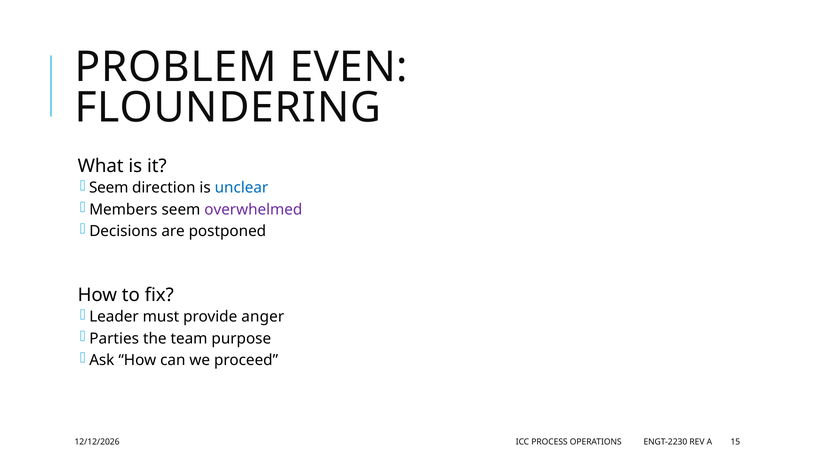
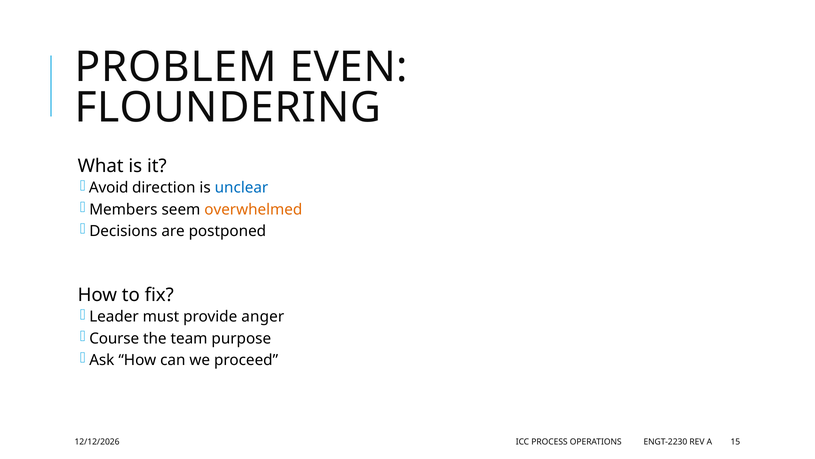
Seem: Seem -> Avoid (109, 188)
overwhelmed colour: purple -> orange (253, 209)
Parties: Parties -> Course (114, 338)
